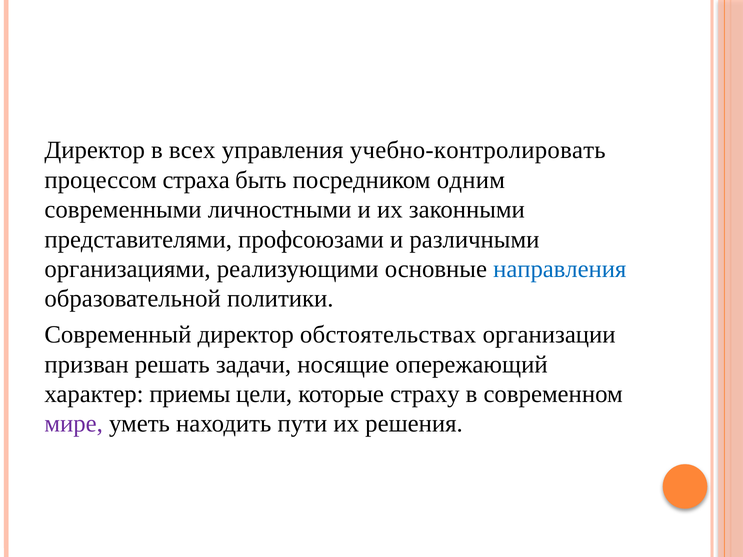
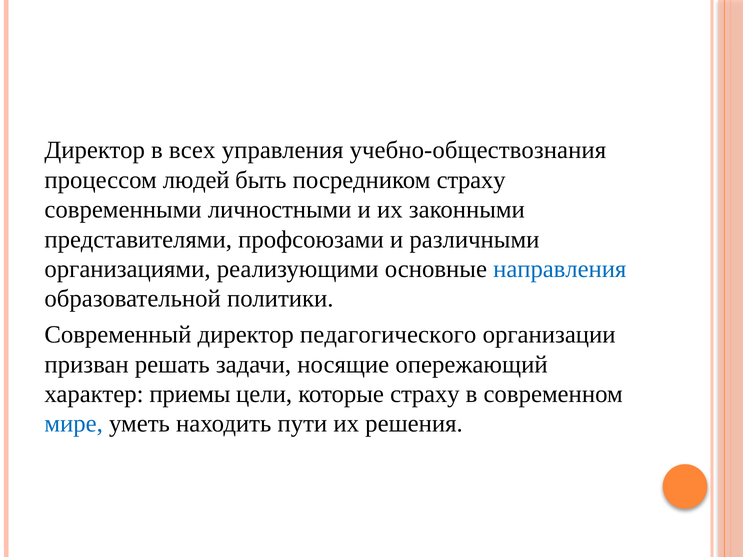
учебно-контролировать: учебно-контролировать -> учебно-обществознания (478, 150)
страха: страха -> людей (196, 180)
посредником одним: одним -> страху (471, 180)
обстоятельствах: обстоятельствах -> педагогического (388, 335)
мире colour: purple -> blue (74, 424)
